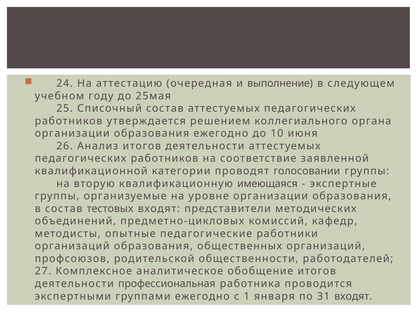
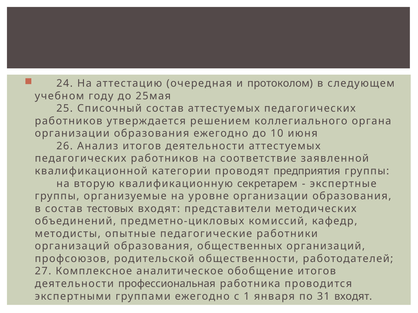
выполнение: выполнение -> протоколом (280, 84)
голосовании: голосовании -> предприятия (307, 171)
имеющаяся: имеющаяся -> секретарем (267, 184)
